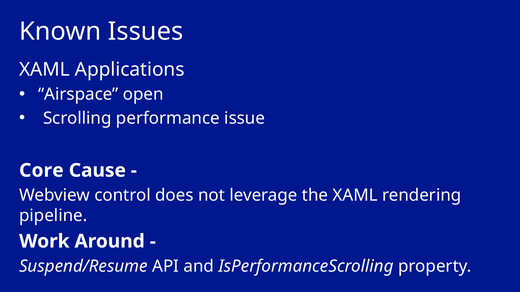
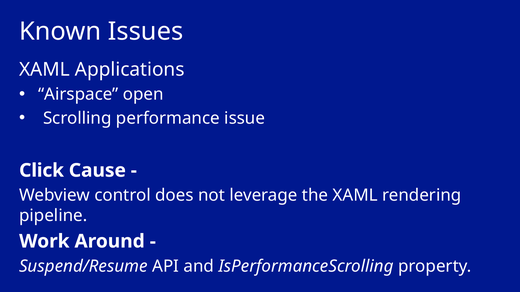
Core: Core -> Click (42, 171)
